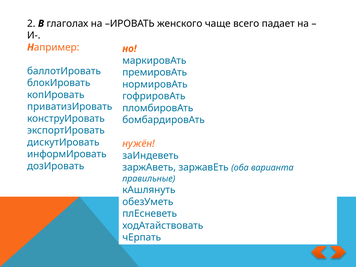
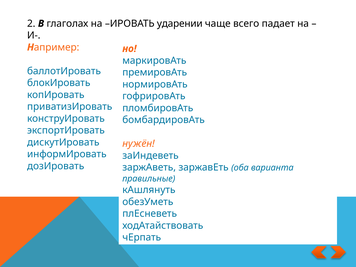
женского: женского -> ударении (180, 24)
